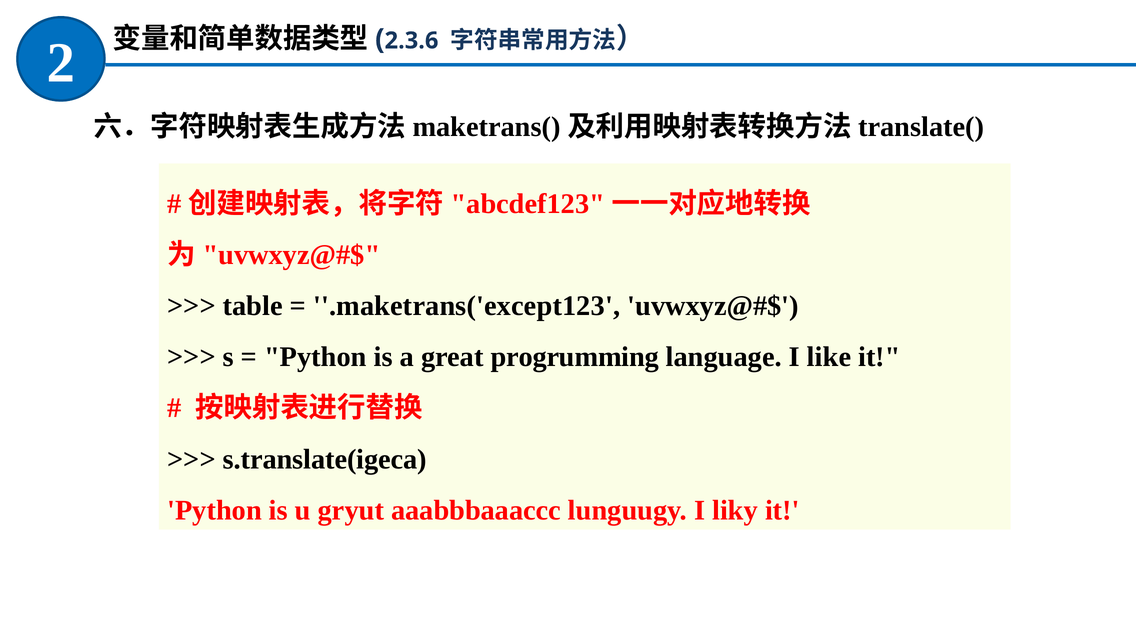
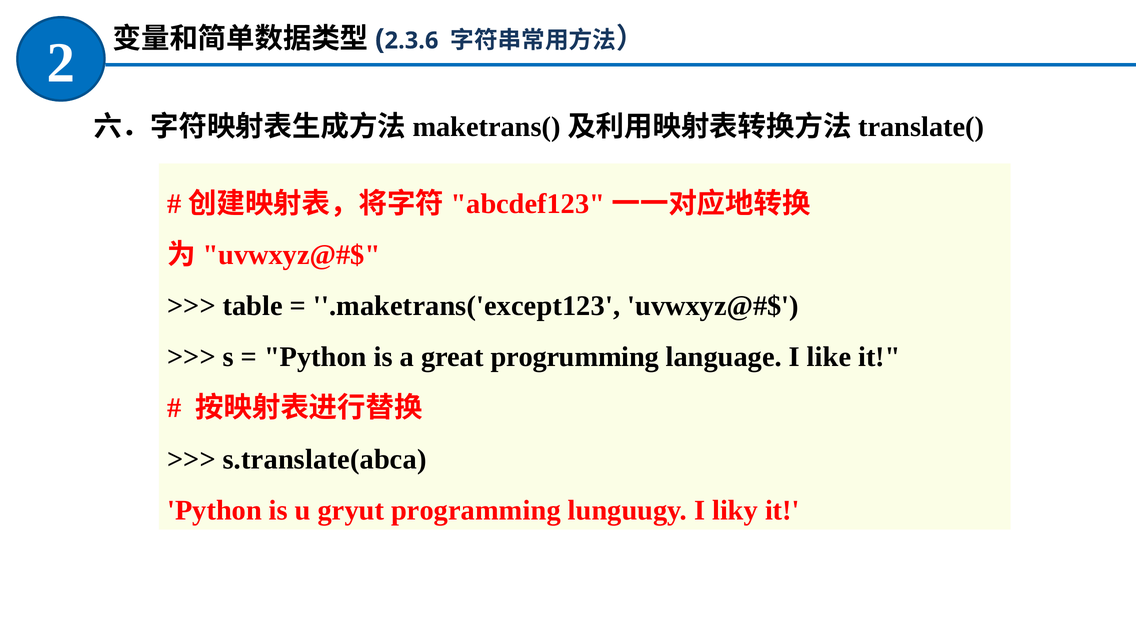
s.translate(igeca: s.translate(igeca -> s.translate(abca (325, 459)
aaabbbaaaccc: aaabbbaaaccc -> programming (476, 510)
